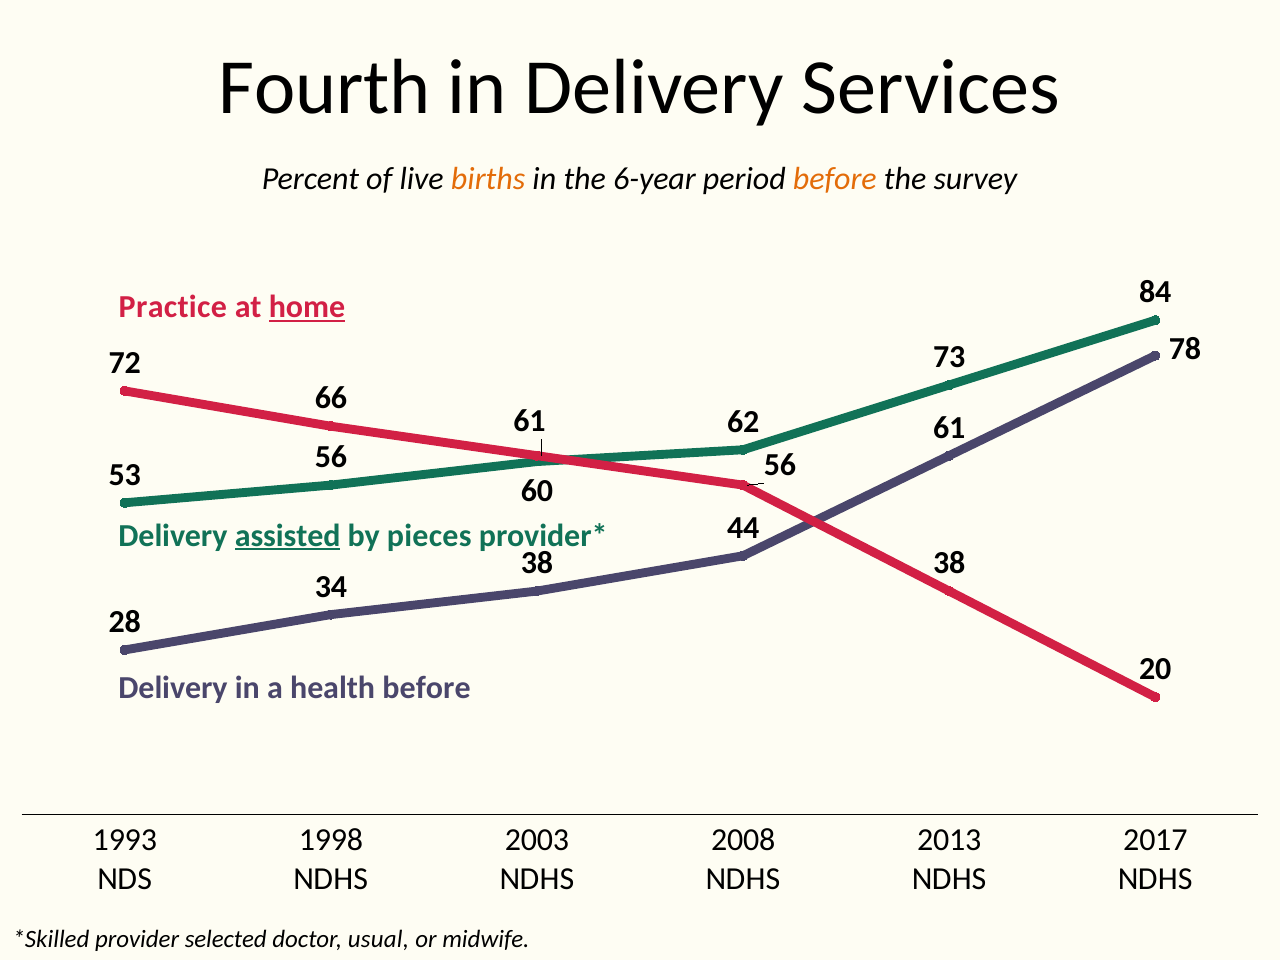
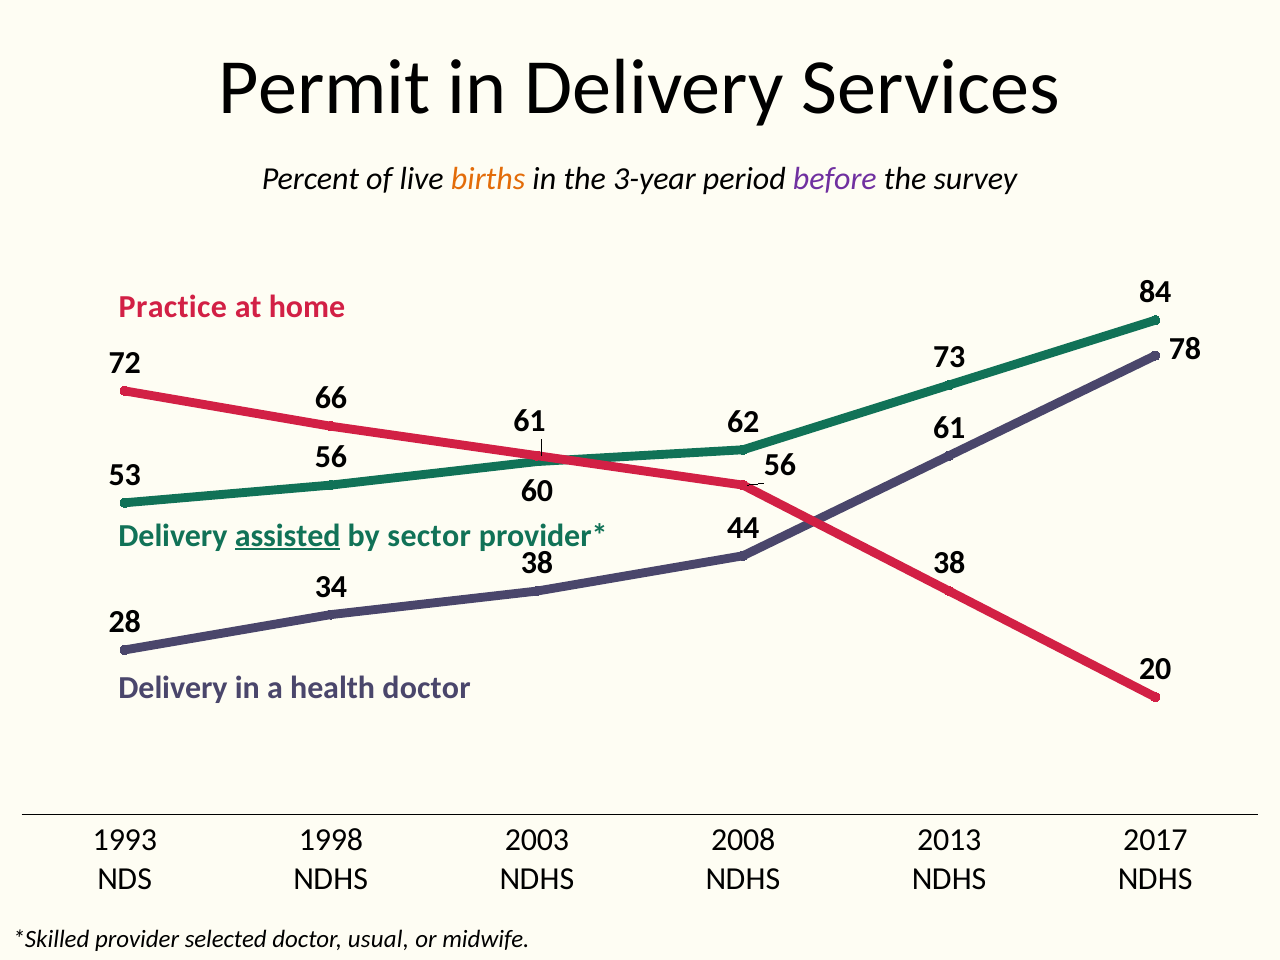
Fourth: Fourth -> Permit (325, 87)
6-year: 6-year -> 3-year (654, 179)
before colour: orange -> purple (835, 179)
home underline: present -> none (307, 307)
pieces: pieces -> sector (429, 536)
health before: before -> doctor (427, 688)
